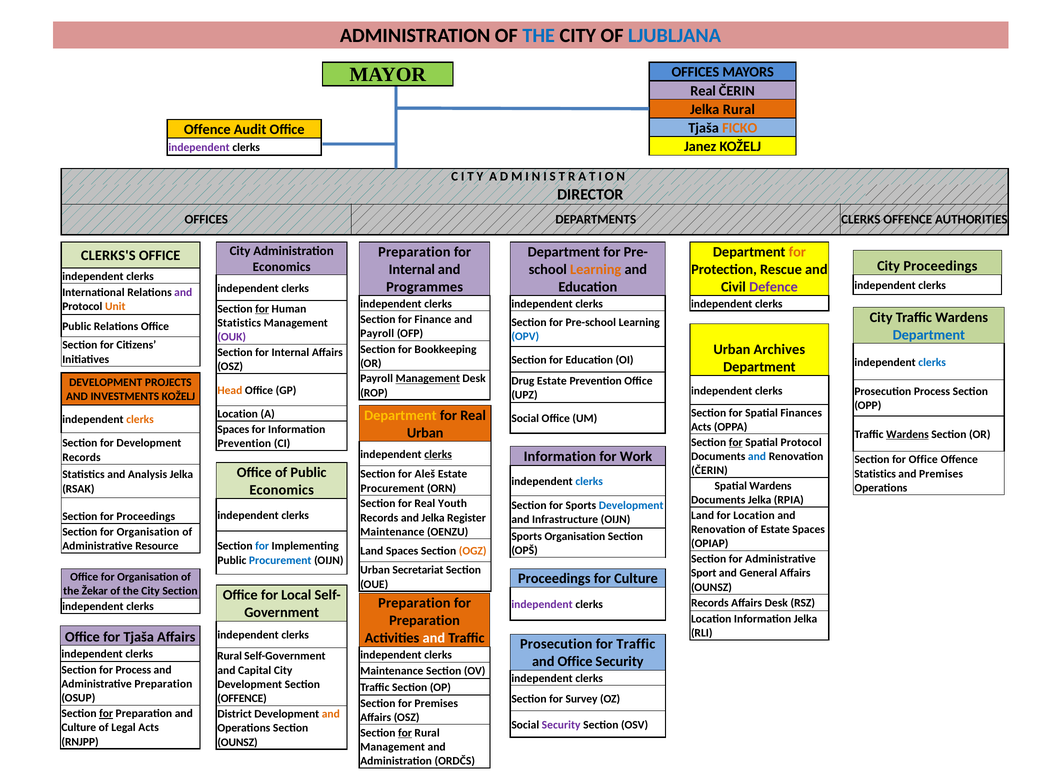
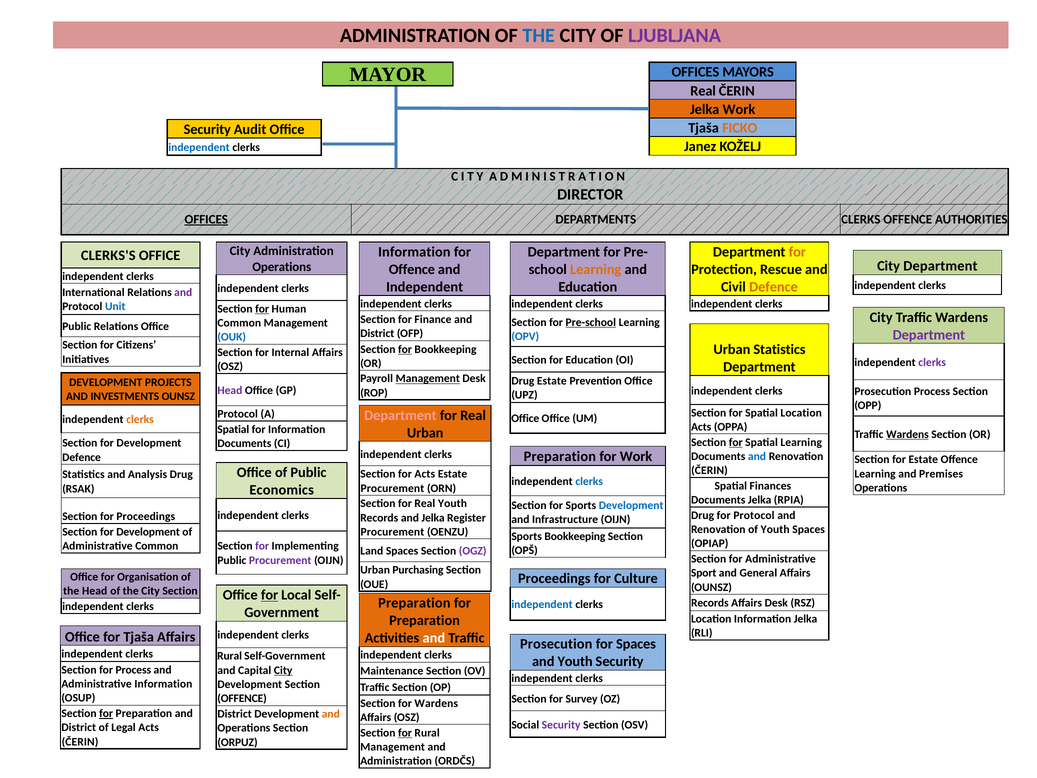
LJUBLJANA colour: blue -> purple (675, 36)
Jelka Rural: Rural -> Work (739, 109)
Offence: Offence -> Security (207, 129)
independent colour: purple -> blue (199, 147)
OFFICES underline: none -> present (206, 219)
Preparation: Preparation -> Information (414, 252)
City Proceedings: Proceedings -> Department (940, 266)
Economics: Economics -> Operations (282, 267)
Internal: Internal -> Offence (412, 269)
Programmes: Programmes -> Independent (425, 287)
Defence colour: purple -> orange (773, 287)
Unit colour: orange -> blue (115, 307)
Pre-school underline: none -> present (591, 322)
Statistics: Statistics -> Common (239, 323)
Payroll: Payroll -> District (377, 334)
Department colour: blue -> purple (929, 335)
OUK colour: purple -> blue (232, 337)
Urban Archives: Archives -> Statistics (780, 349)
for underline: none -> present (405, 349)
clerks colour: blue -> purple (932, 362)
Head colour: orange -> purple (230, 390)
INVESTMENTS KOŽELJ: KOŽELJ -> OUNSZ (178, 397)
Spatial Finances: Finances -> Location (801, 413)
Location: Location -> Protocol (238, 414)
Department colour: yellow -> pink (400, 415)
Social: Social -> Office (525, 418)
Spaces: Spaces -> Spatial (233, 429)
Spatial Protocol: Protocol -> Learning (801, 442)
Prevention: Prevention -> Documents (244, 443)
clerks underline: present -> none (438, 454)
Information: Information -> Preparation (560, 456)
Records: Records -> Defence (82, 457)
for Office: Office -> Estate (923, 459)
Statistics: Statistics -> Learning (875, 474)
for Aleš: Aleš -> Acts (425, 474)
Analysis Jelka: Jelka -> Drug (181, 474)
Spatial Wardens: Wardens -> Finances (770, 486)
Land: Land -> Drug (703, 515)
for Location: Location -> Protocol (754, 515)
of Estate: Estate -> Youth (775, 529)
Organisation: Organisation -> Development (148, 532)
Maintenance: Maintenance -> Procurement (392, 532)
Sports Organisation: Organisation -> Bookkeeping (575, 536)
Administrative Resource: Resource -> Common (157, 546)
for colour: blue -> purple (262, 546)
OGZ colour: orange -> purple (473, 551)
Procurement colour: blue -> purple (280, 560)
Secretariat: Secretariat -> Purchasing (418, 570)
the Žekar: Žekar -> Head (95, 591)
for underline: none -> present (270, 595)
independent colour: purple -> blue (542, 604)
for Traffic: Traffic -> Spaces (636, 644)
and Office: Office -> Youth (575, 661)
City underline: none -> present (283, 670)
Administrative Preparation: Preparation -> Information (163, 684)
for Premises: Premises -> Wardens (436, 703)
Culture: Culture -> District (79, 727)
RNJPP: RNJPP -> ČERIN (80, 742)
OUNSZ: OUNSZ -> ORPUZ (237, 742)
